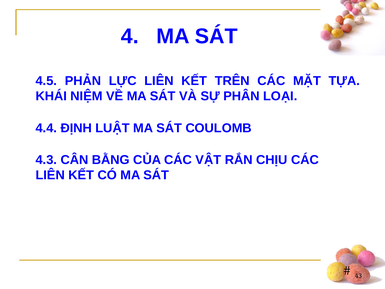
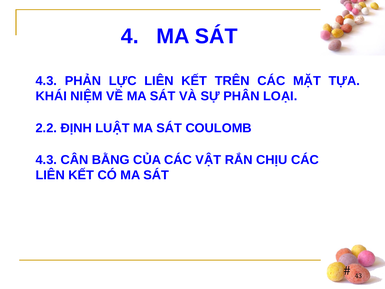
4.5: 4.5 -> 4.3 (46, 81)
4.4: 4.4 -> 2.2 (46, 128)
